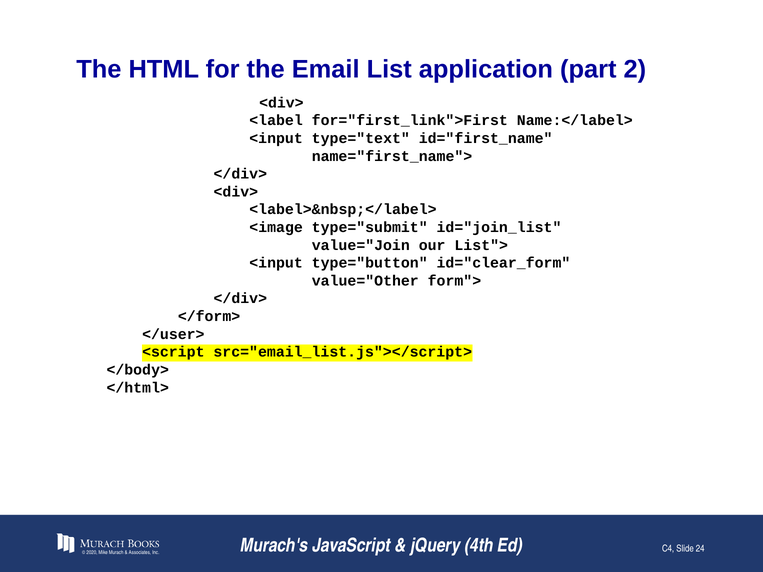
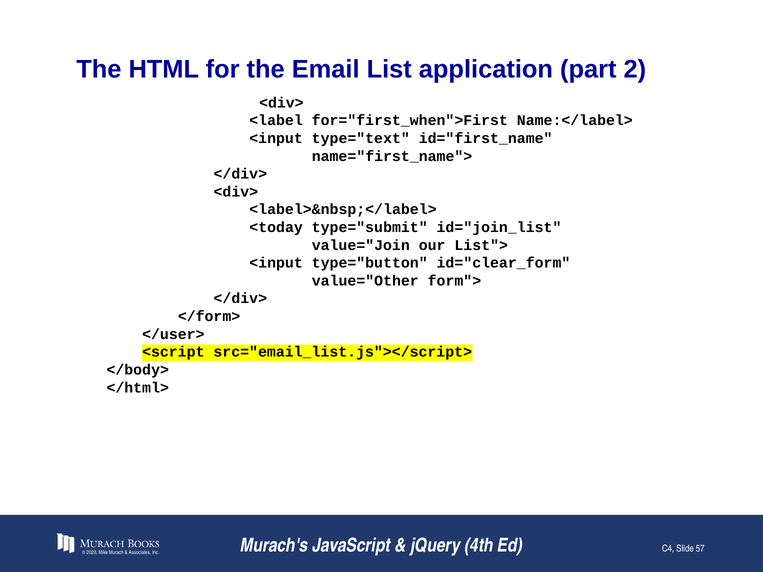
for="first_link">First: for="first_link">First -> for="first_when">First (410, 121)
<image: <image -> <today (276, 227)
24: 24 -> 57 (700, 549)
